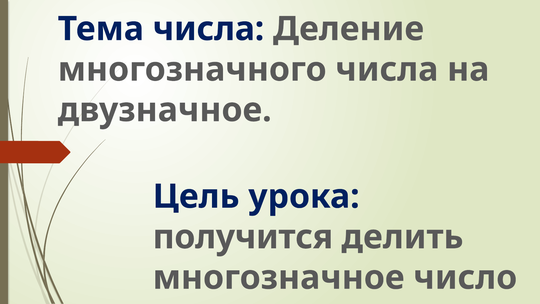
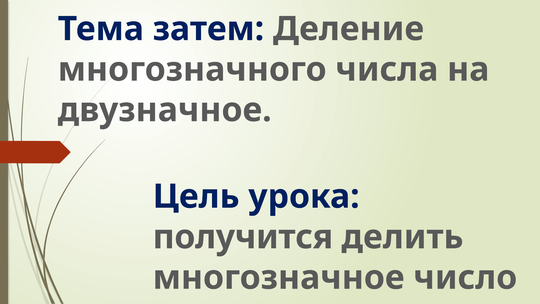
Тема числа: числа -> затем (208, 29)
